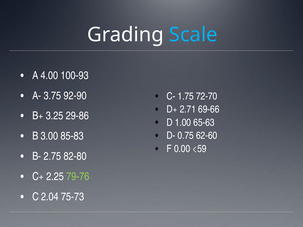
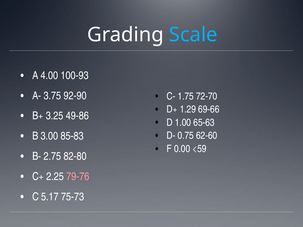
2.71: 2.71 -> 1.29 (188, 109)
29-86: 29-86 -> 49-86 (77, 116)
79-76 colour: light green -> pink (78, 177)
2.04: 2.04 -> 5.17 (50, 197)
